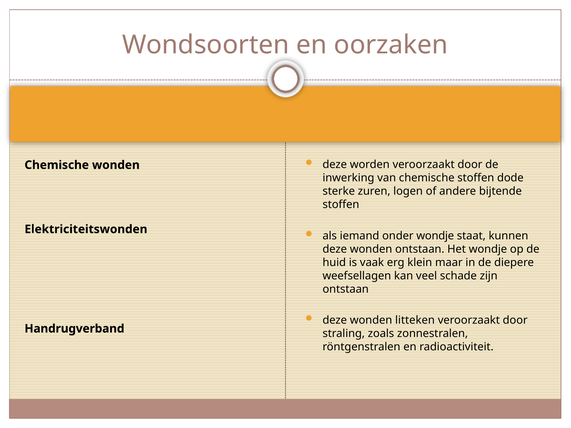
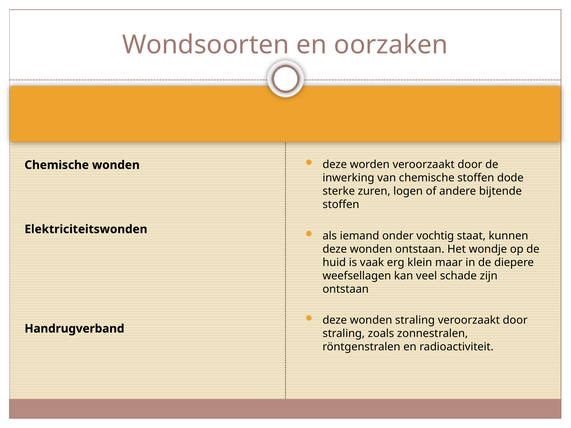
onder wondje: wondje -> vochtig (435, 236)
wonden litteken: litteken -> straling (415, 320)
